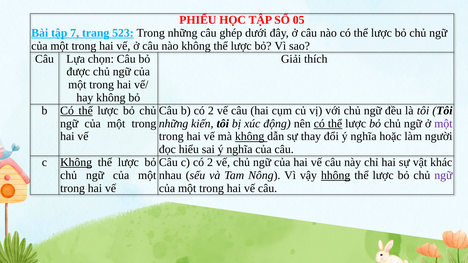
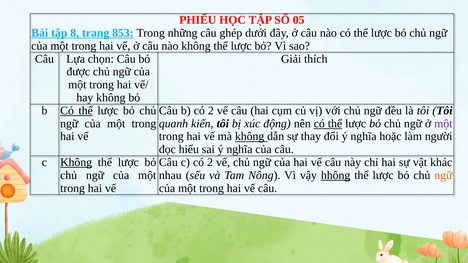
7: 7 -> 8 (75, 33)
523: 523 -> 853 (123, 33)
những: những -> quanh (174, 124)
ngữ colour: purple -> orange (443, 175)
